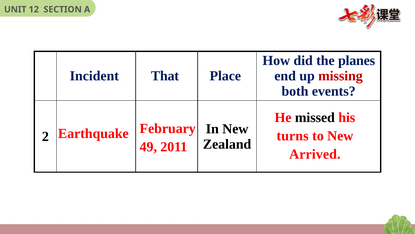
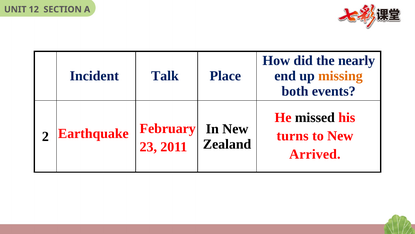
planes: planes -> nearly (357, 61)
That: That -> Talk (165, 76)
missing colour: red -> orange (340, 76)
49: 49 -> 23 (148, 147)
